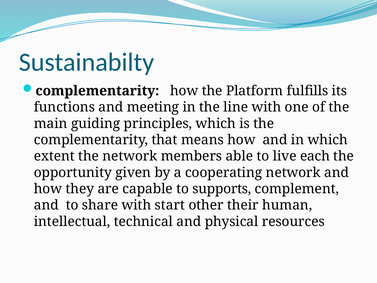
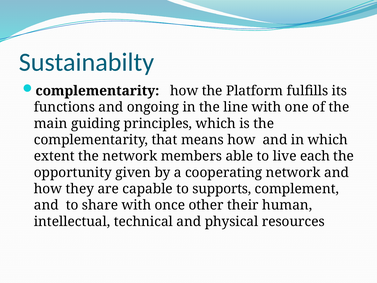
meeting: meeting -> ongoing (153, 107)
start: start -> once (170, 205)
